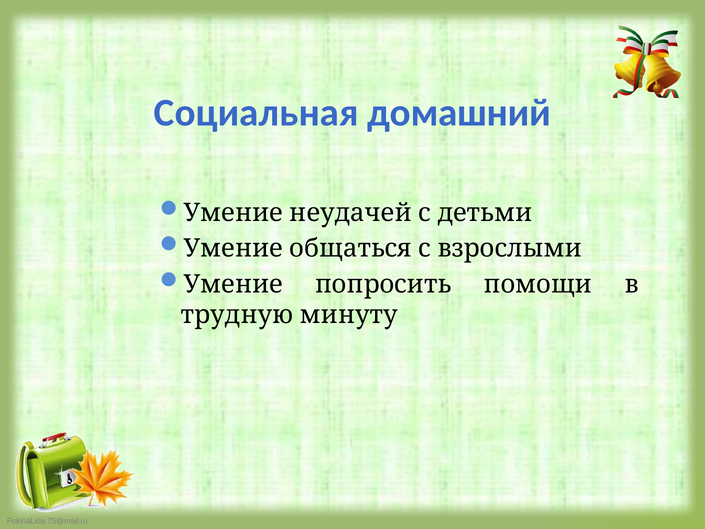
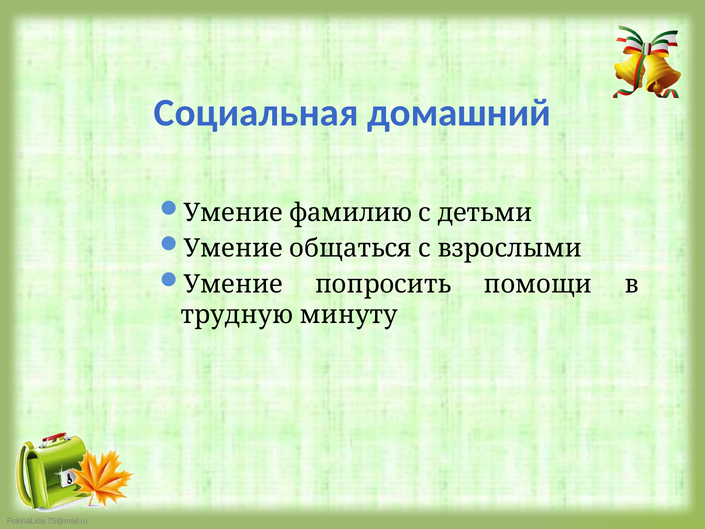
неудачей: неудачей -> фамилию (351, 213)
